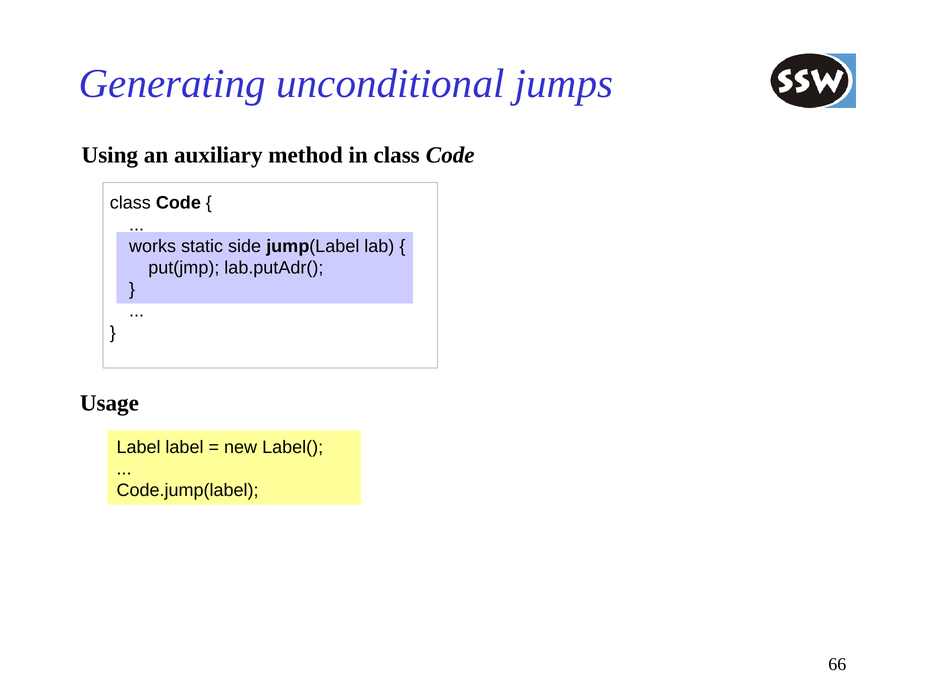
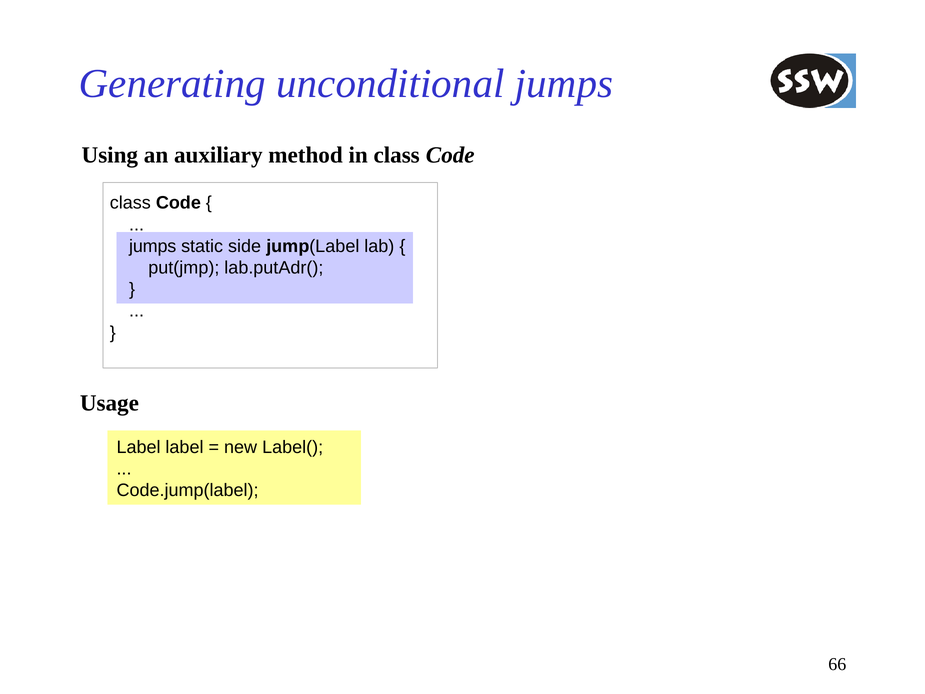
works: works -> jumps (153, 246)
